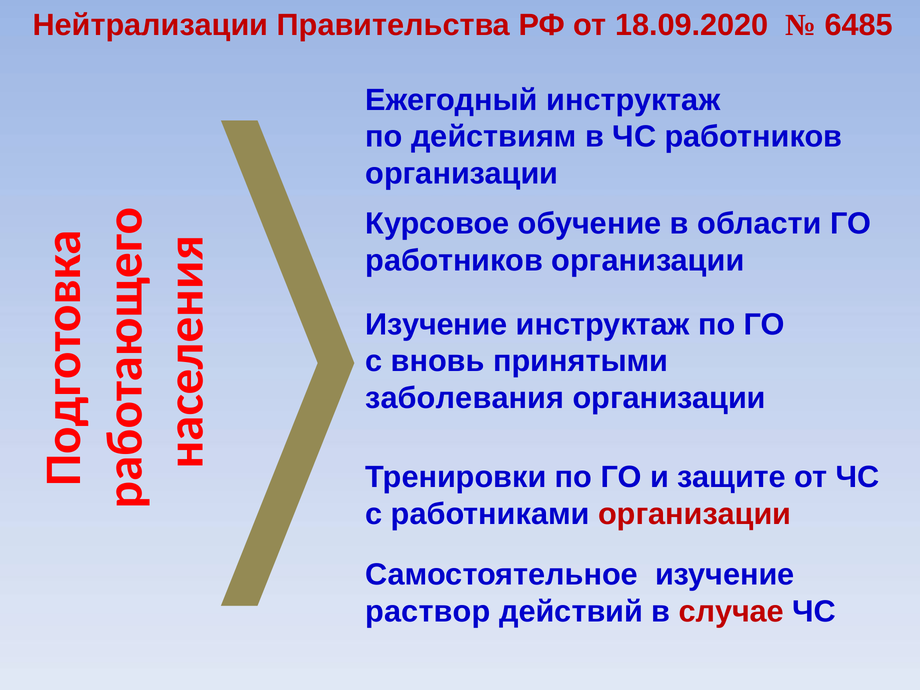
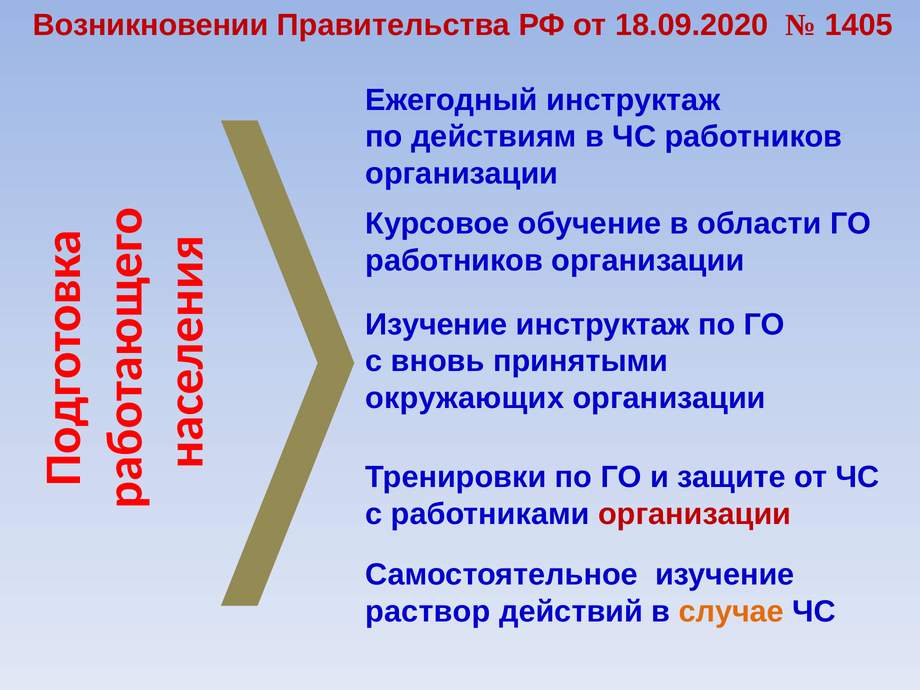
Нейтрализации: Нейтрализации -> Возникновении (150, 25)
6485: 6485 -> 1405 (859, 25)
заболевания: заболевания -> окружающих (465, 398)
случае colour: red -> orange (731, 612)
